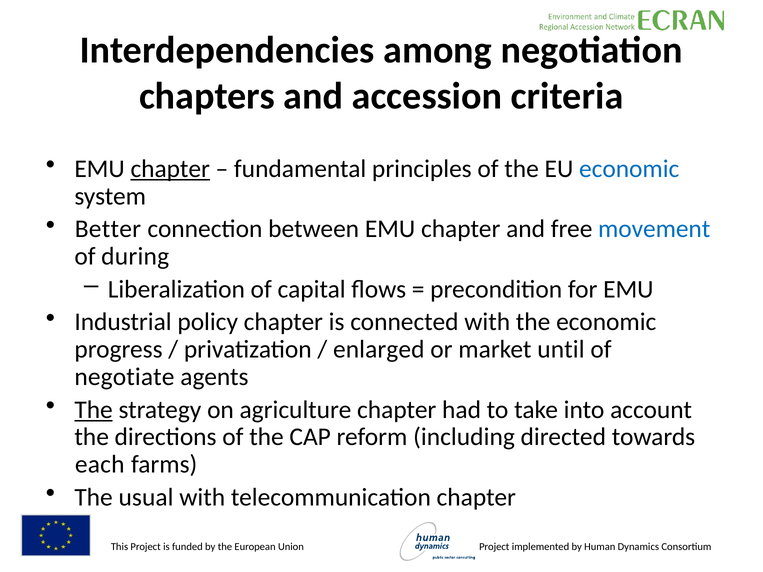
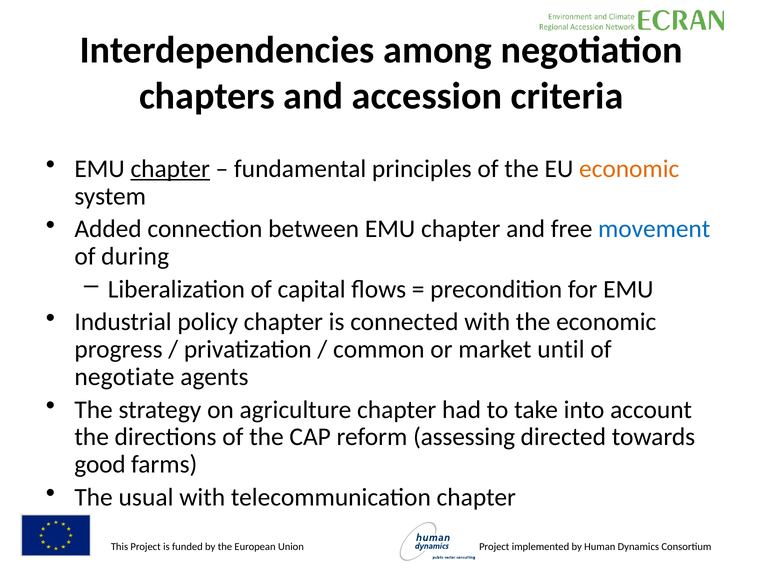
economic colour: blue -> orange (629, 169)
Better: Better -> Added (108, 229)
enlarged: enlarged -> common (379, 350)
The underline: present -> none (94, 410)
including: including -> assessing (464, 437)
each: each -> good (100, 465)
